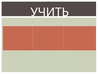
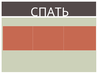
УЧИТЬ: УЧИТЬ -> СПАТЬ (50, 12)
